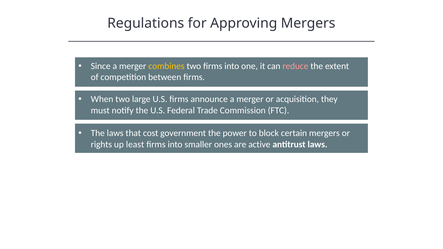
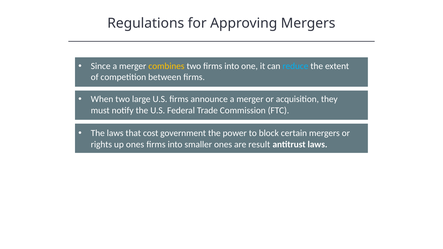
reduce colour: pink -> light blue (295, 66)
up least: least -> ones (135, 144)
active: active -> result (259, 144)
